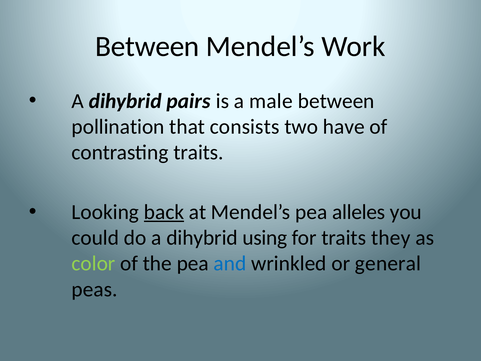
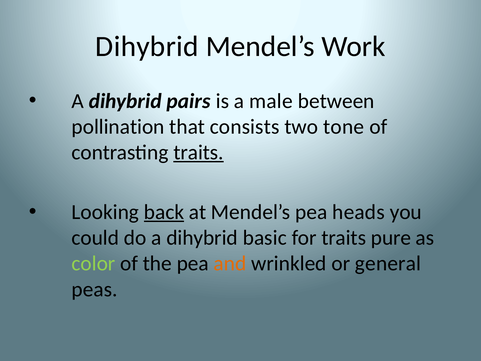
Between: Between -> Dihybrid (147, 47)
have: have -> tone (344, 127)
traits underline: none -> present (199, 152)
alleles: alleles -> heads (359, 212)
using: using -> basic (265, 238)
they: they -> pure (391, 238)
and colour: blue -> orange (230, 263)
